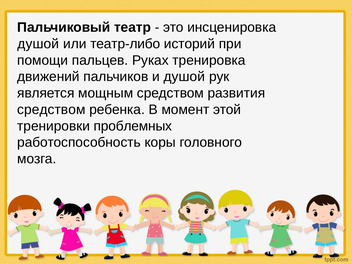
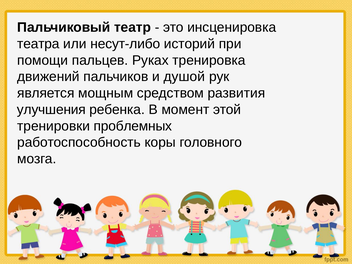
душой: душой -> театра (38, 44)
театр-либо: театр-либо -> несут-либо (125, 44)
средством: средством -> улучшения (51, 110)
